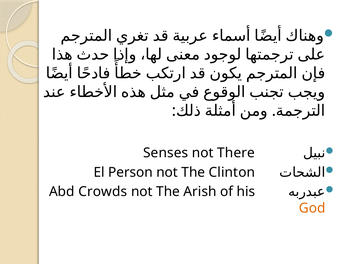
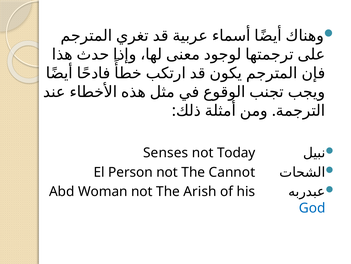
There: There -> Today (236, 152)
Clinton: Clinton -> Cannot (232, 172)
Crowds: Crowds -> Woman (103, 191)
God colour: orange -> blue (312, 208)
